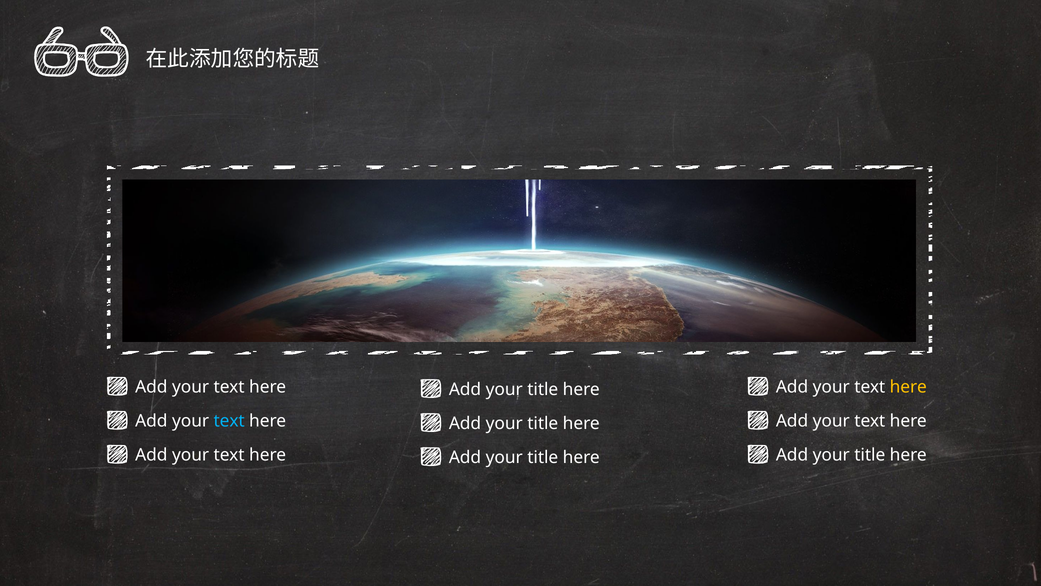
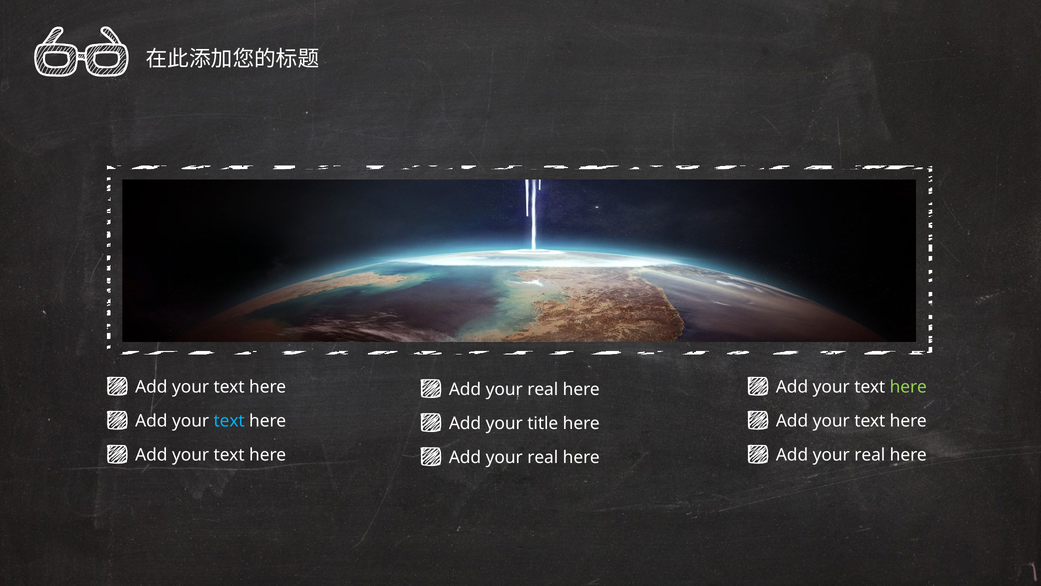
here colour: yellow -> light green (908, 387)
title: title -> real (543, 389)
title: title -> real (870, 455)
title: title -> real (543, 457)
